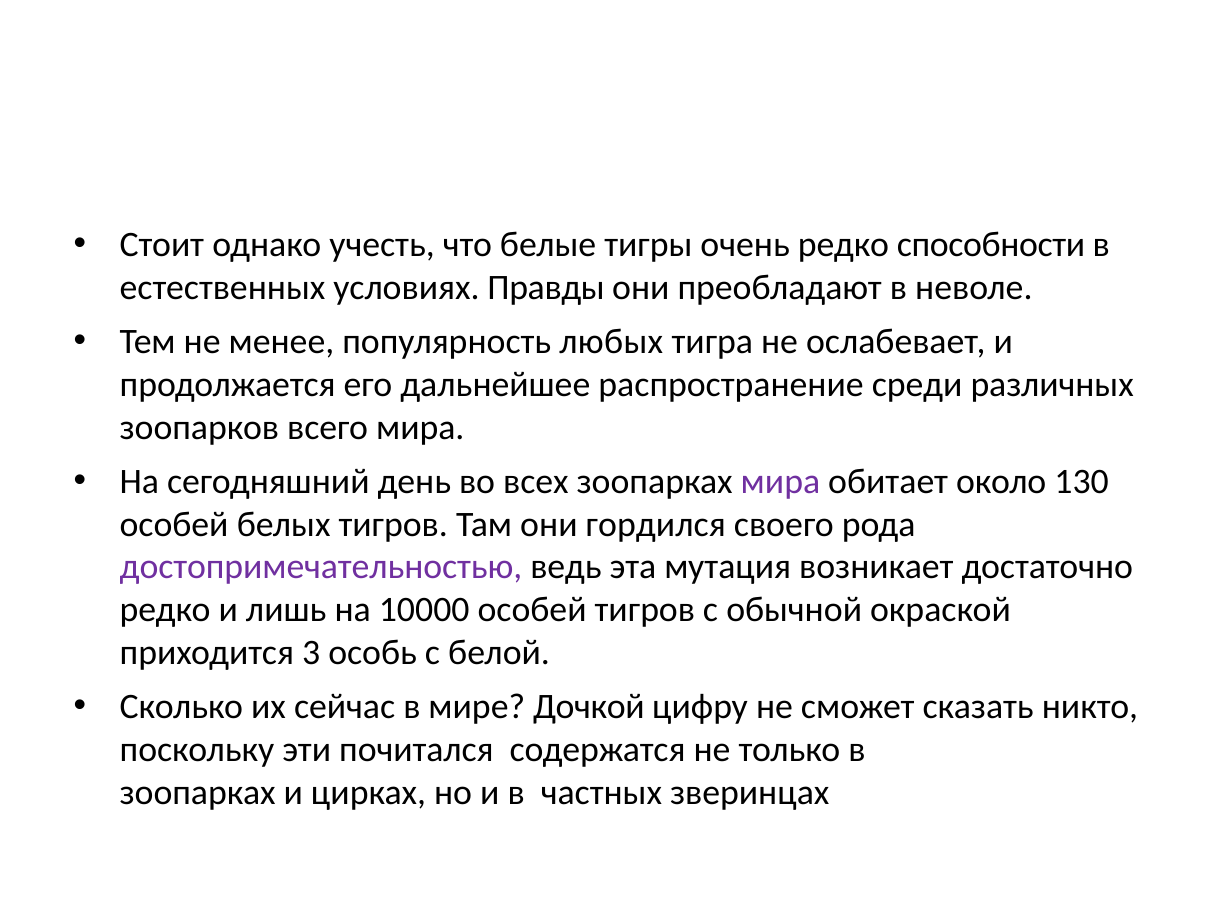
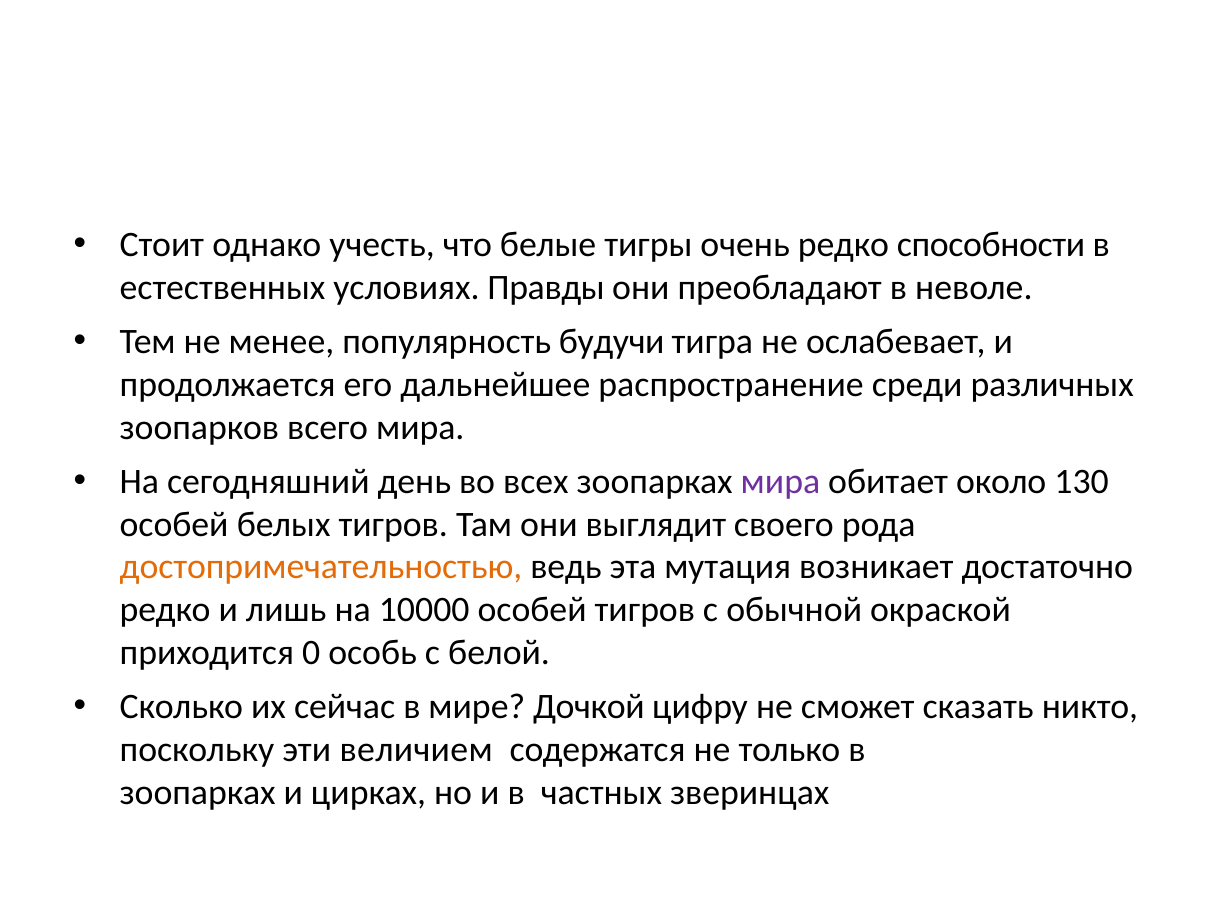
любых: любых -> будучи (612, 342)
гордился: гордился -> выглядит (656, 524)
достопримечательностью colour: purple -> orange (321, 567)
3: 3 -> 0 (311, 653)
почитался: почитался -> величием (416, 750)
